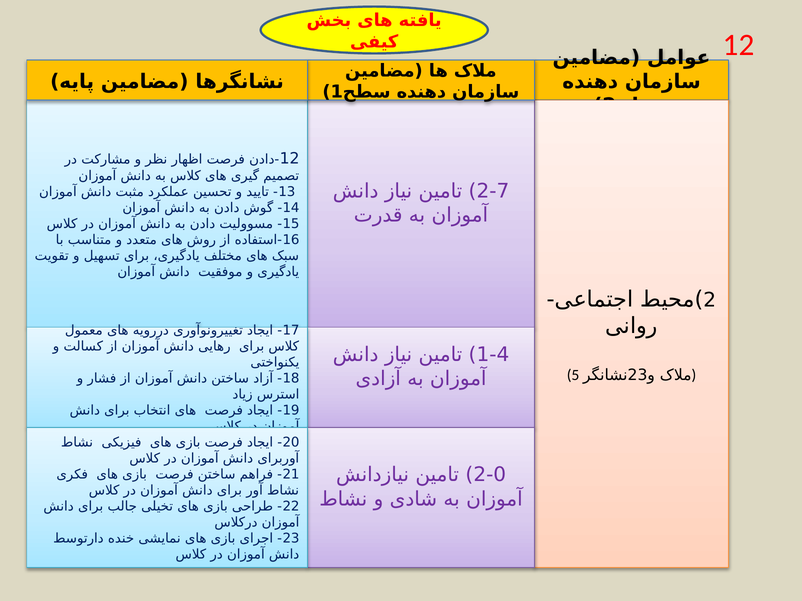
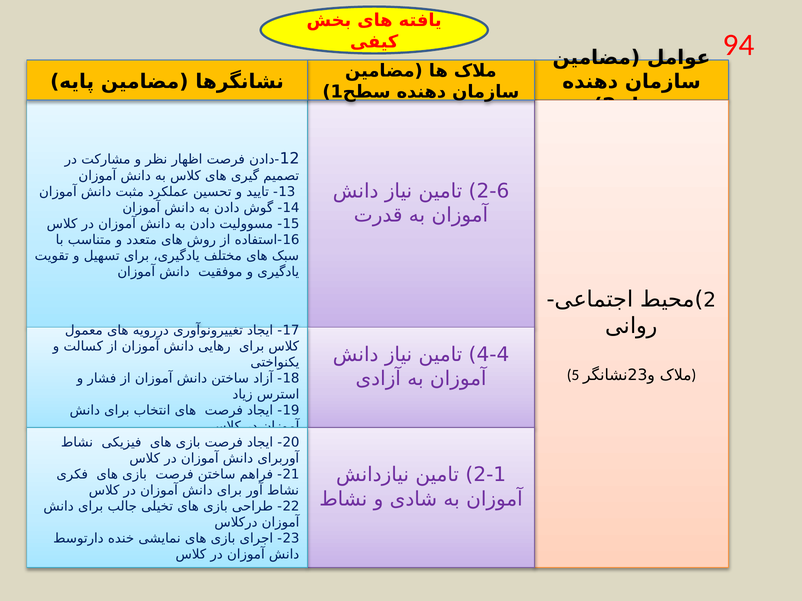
12: 12 -> 94 (739, 45)
2-7: 2-7 -> 2-6 (493, 191)
1-4: 1-4 -> 4-4 (493, 355)
2-0: 2-0 -> 2-1 (490, 475)
